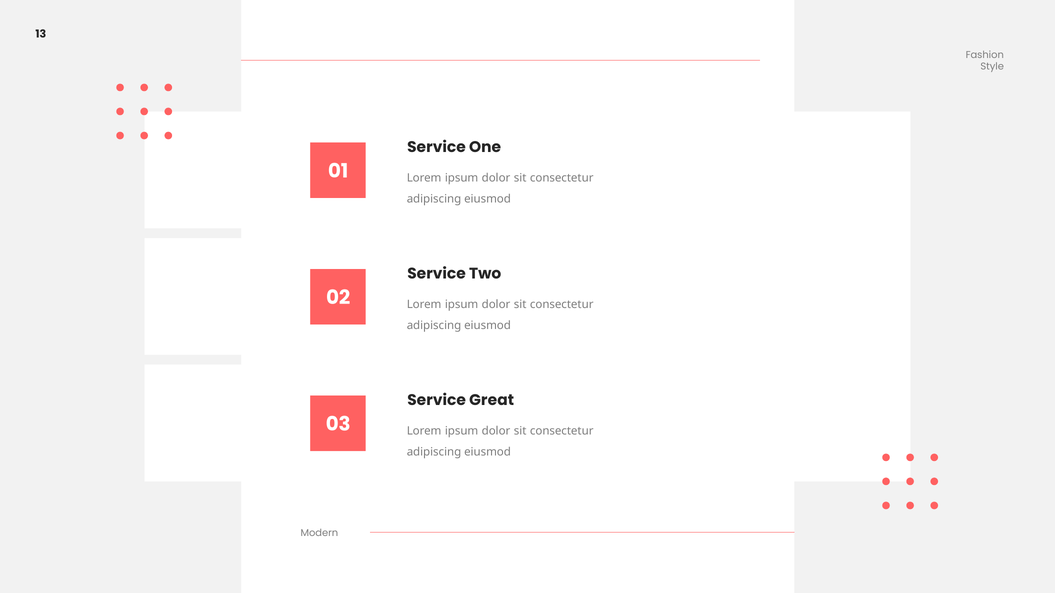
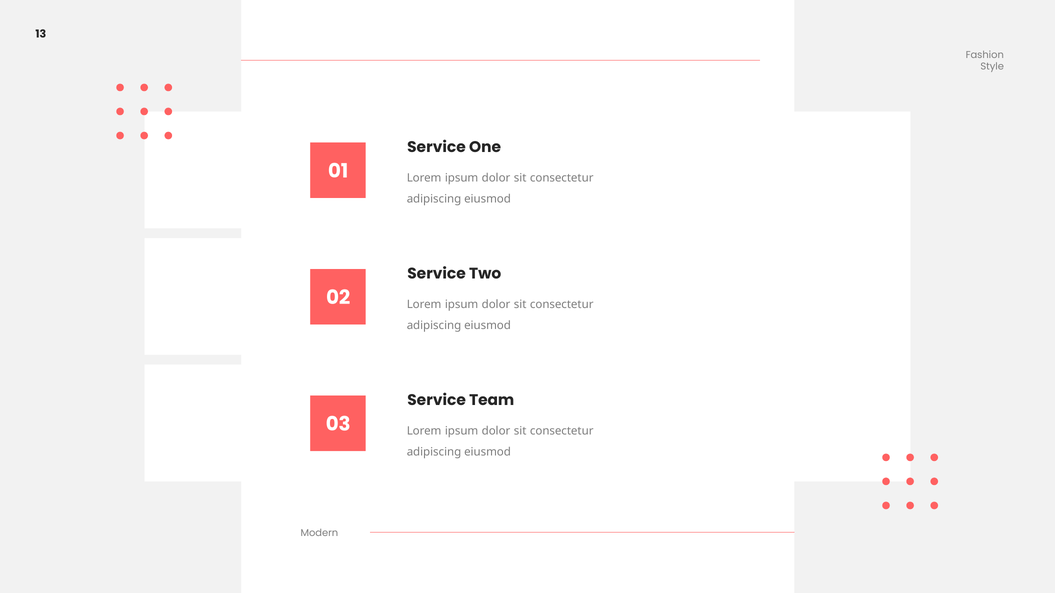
Great: Great -> Team (492, 400)
